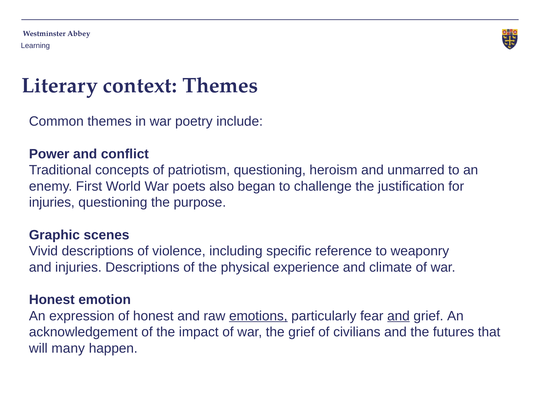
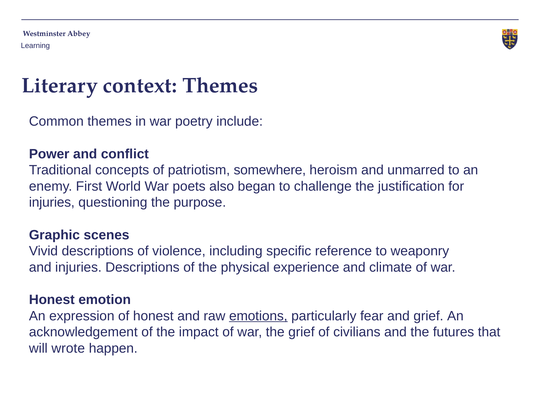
patriotism questioning: questioning -> somewhere (270, 170)
and underline: present -> none (398, 316)
many: many -> wrote (68, 348)
